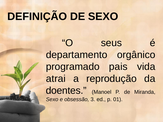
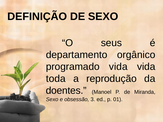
programado pais: pais -> vida (118, 67)
atrai: atrai -> toda (56, 79)
